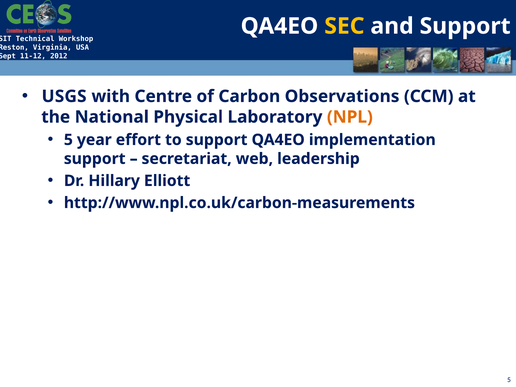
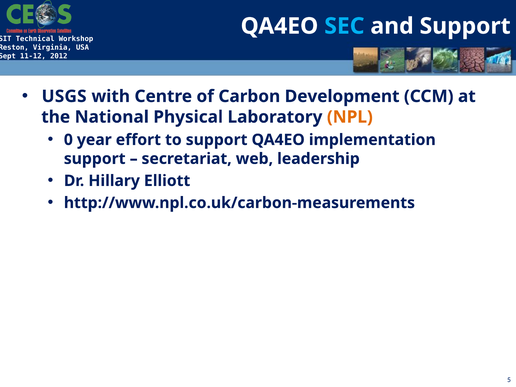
SEC colour: yellow -> light blue (344, 26)
Observations: Observations -> Development (342, 96)
5: 5 -> 0 (68, 140)
